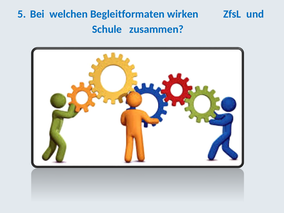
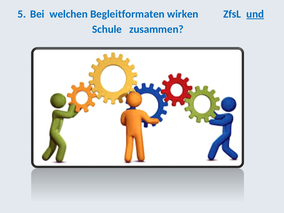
und underline: none -> present (255, 14)
